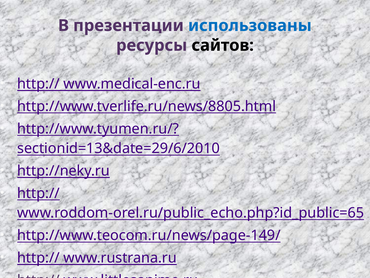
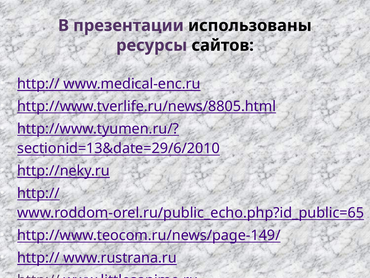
использованы colour: blue -> black (250, 26)
